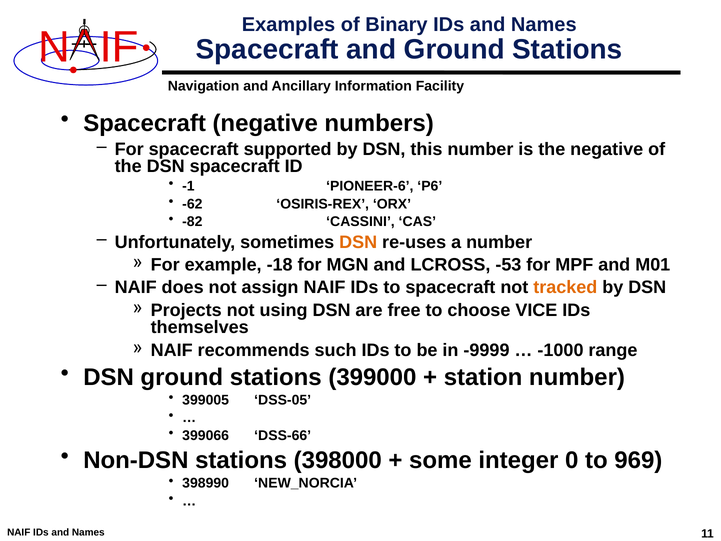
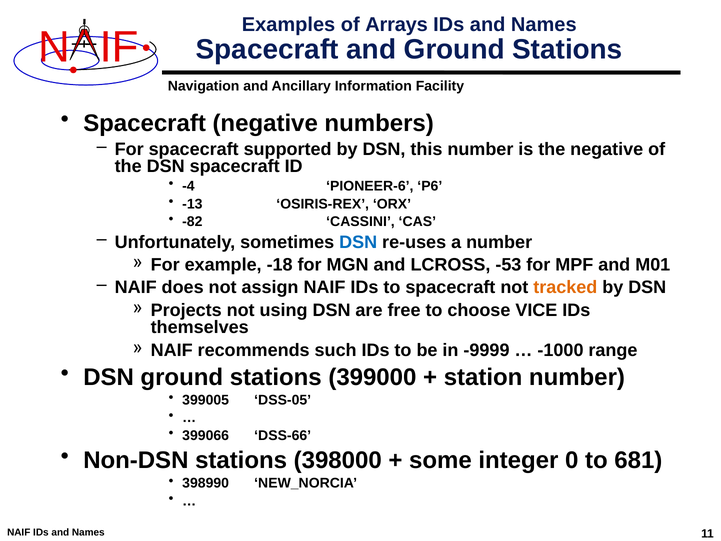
Binary: Binary -> Arrays (397, 25)
-1: -1 -> -4 (188, 186)
-62: -62 -> -13 (192, 204)
DSN colour: orange -> blue (358, 242)
969: 969 -> 681 (638, 460)
